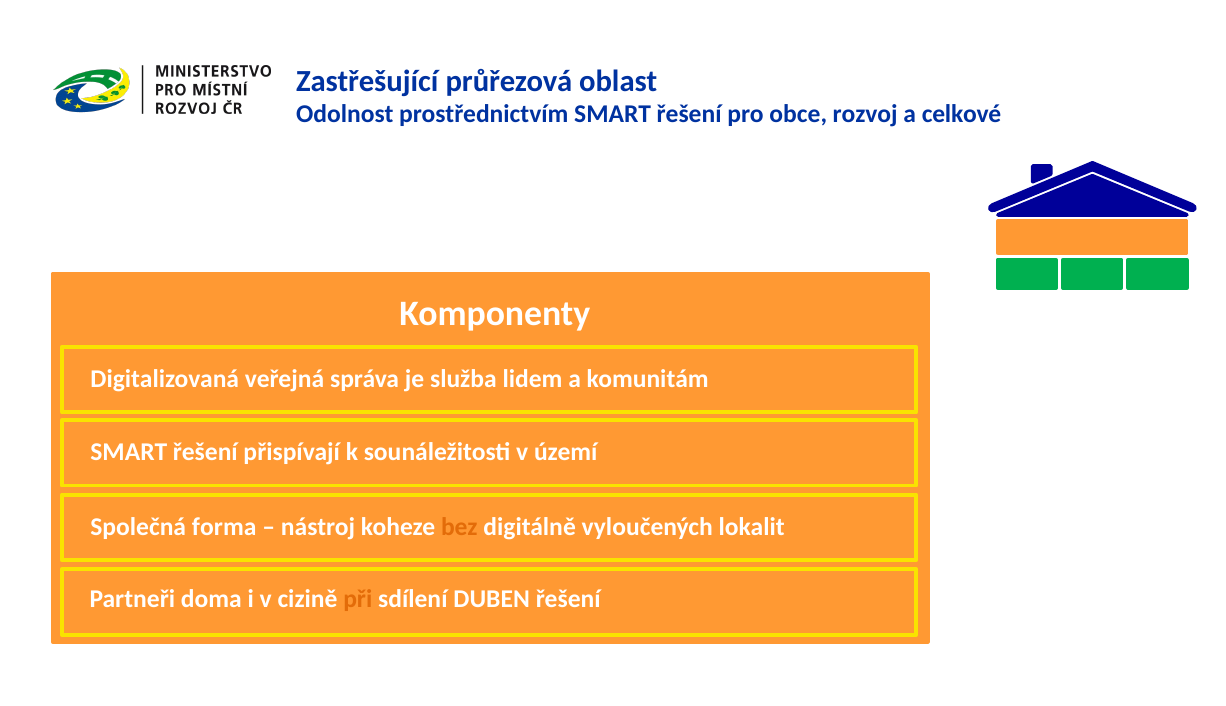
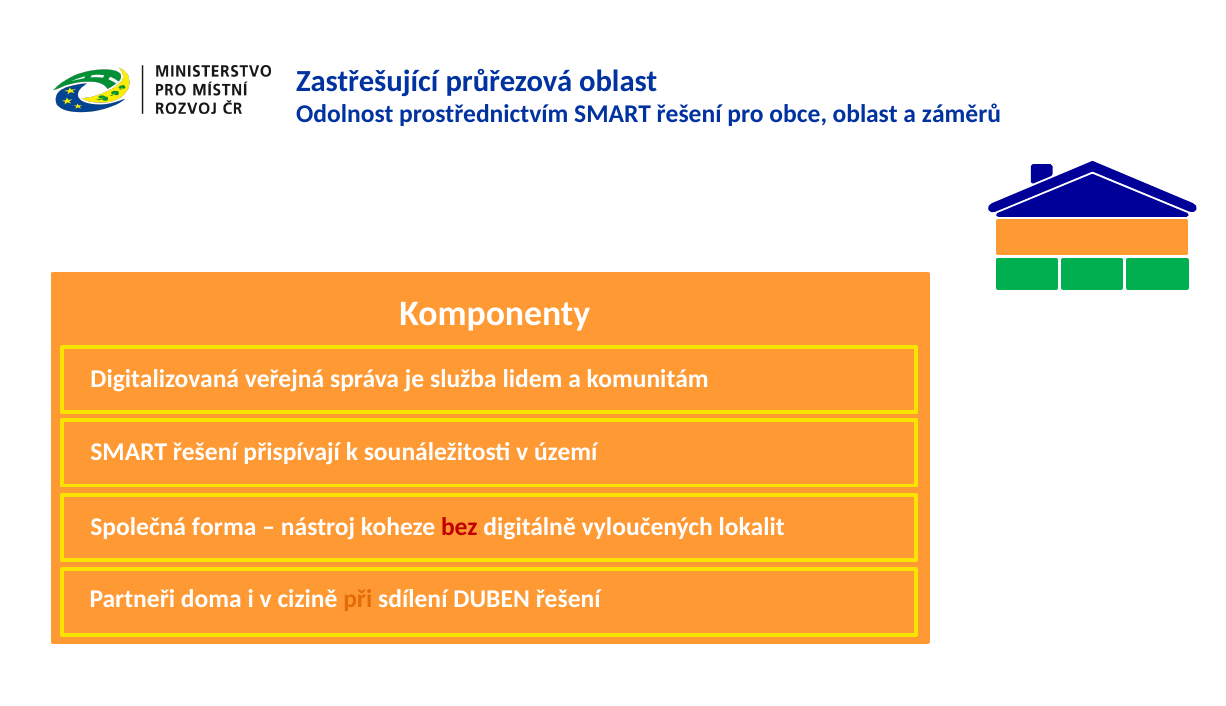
obce rozvoj: rozvoj -> oblast (865, 115)
celkové: celkové -> záměrů (961, 115)
bez colour: orange -> red (459, 527)
